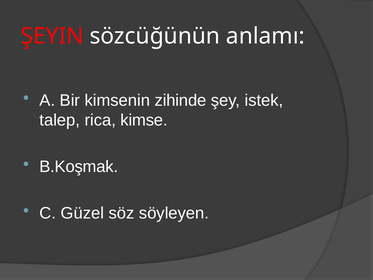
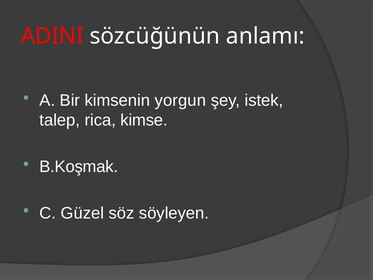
ŞEYIN: ŞEYIN -> ADINI (52, 36)
zihinde: zihinde -> yorgun (180, 100)
